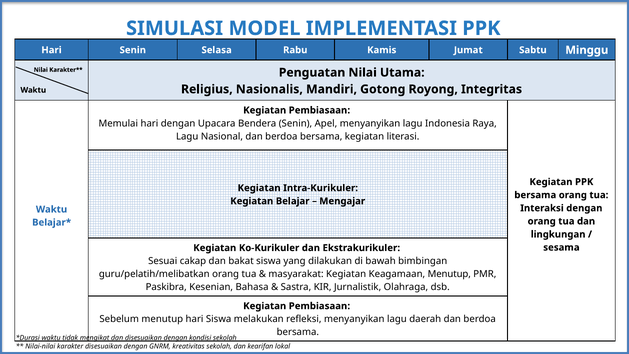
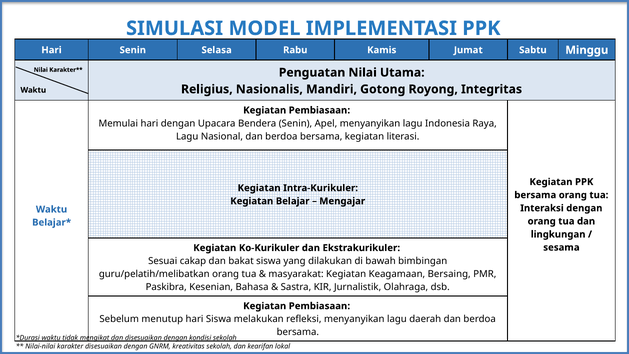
Keagamaan Menutup: Menutup -> Bersaing (449, 274)
